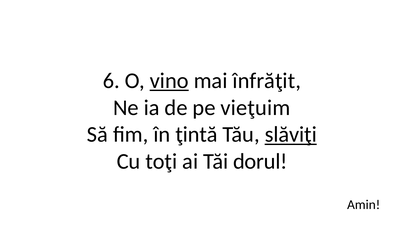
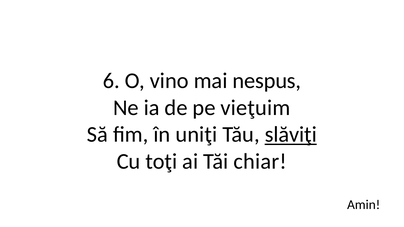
vino underline: present -> none (169, 81)
înfrăţit: înfrăţit -> nespus (267, 81)
ţintă: ţintă -> uniţi (196, 135)
dorul: dorul -> chiar (260, 162)
